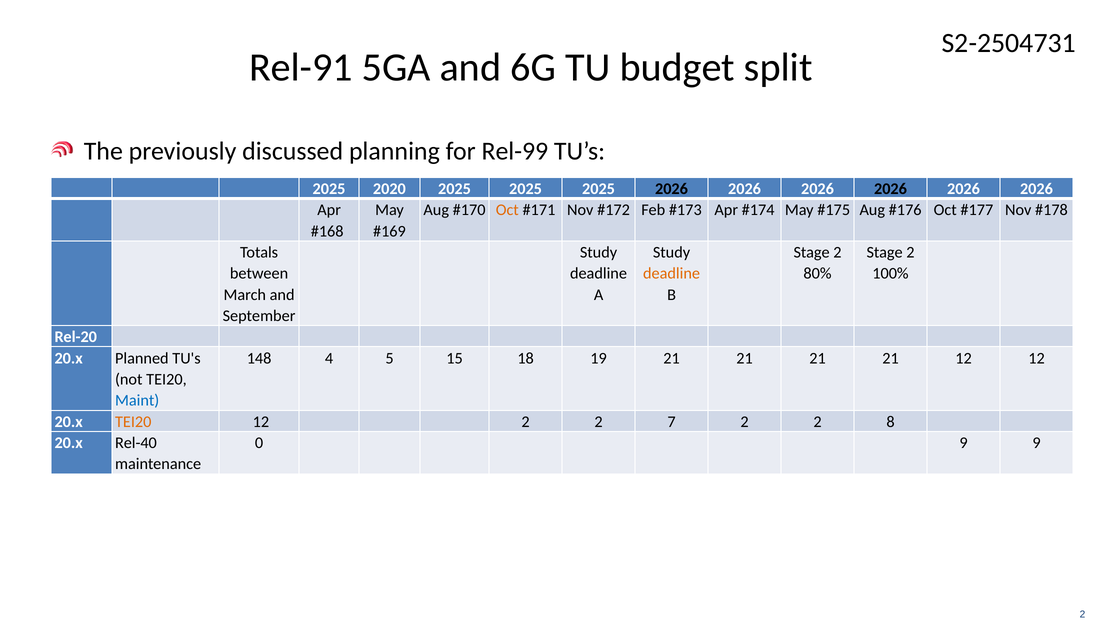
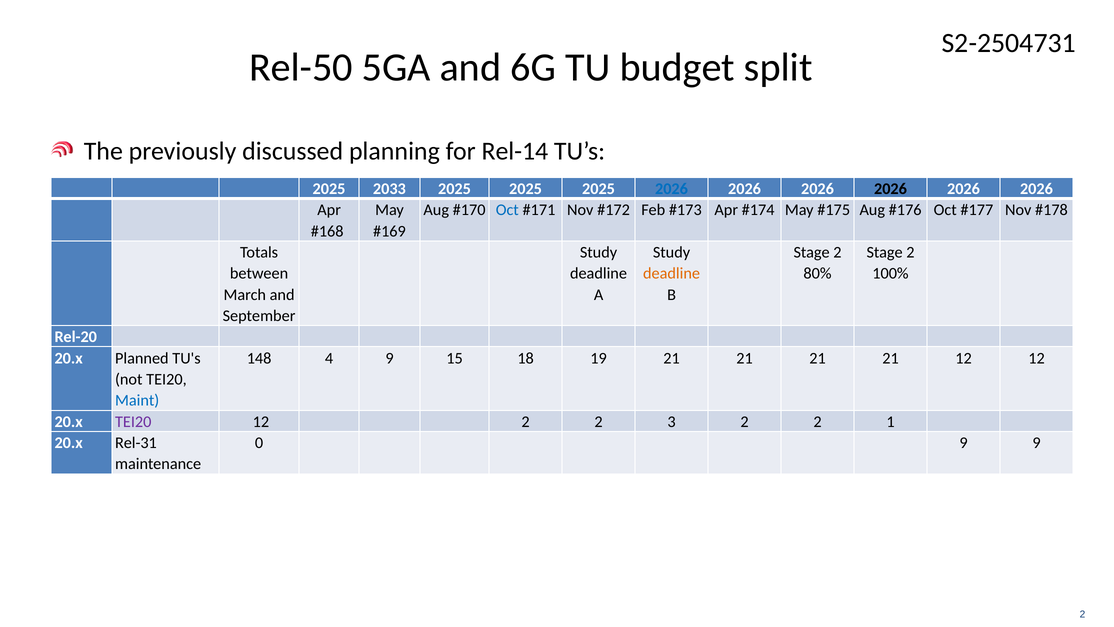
Rel-91: Rel-91 -> Rel-50 (301, 67)
Rel-99: Rel-99 -> Rel-14 (515, 151)
2020: 2020 -> 2033 (389, 189)
2026 colour: black -> blue (672, 189)
Oct colour: orange -> blue (507, 210)
4 5: 5 -> 9 (389, 358)
TEI20 colour: orange -> purple (133, 421)
7: 7 -> 3 (672, 421)
8: 8 -> 1 (891, 421)
Rel-40: Rel-40 -> Rel-31 (136, 443)
